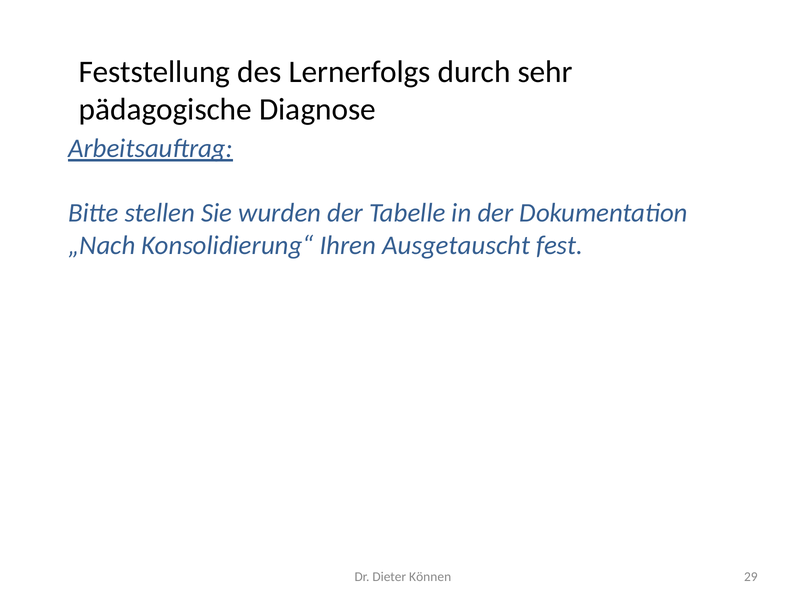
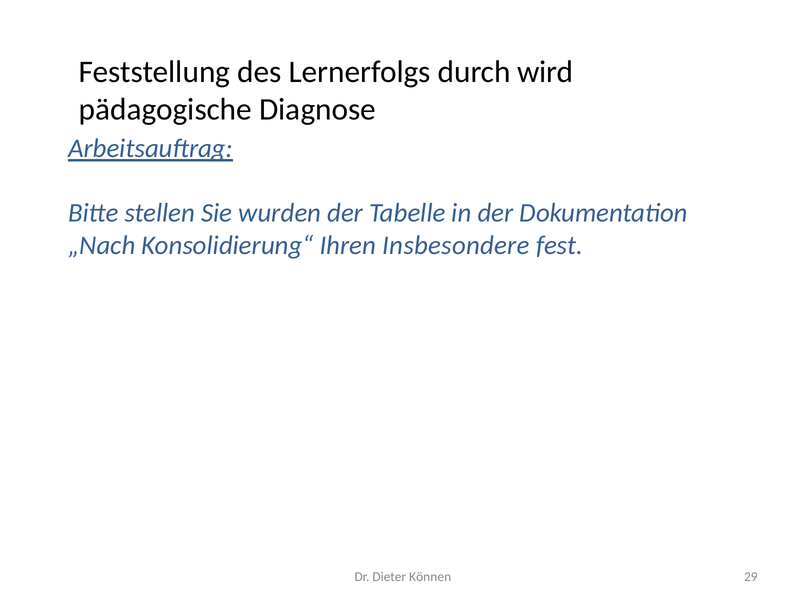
sehr: sehr -> wird (545, 72)
Ausgetauscht: Ausgetauscht -> Insbesondere (456, 245)
